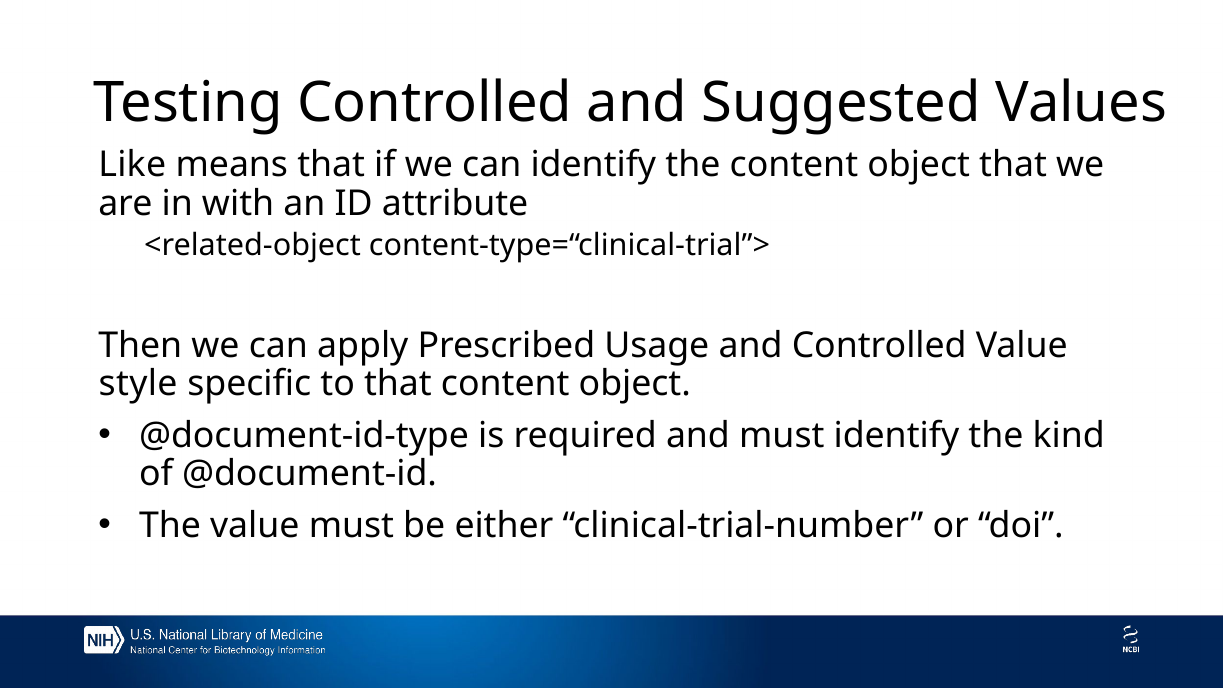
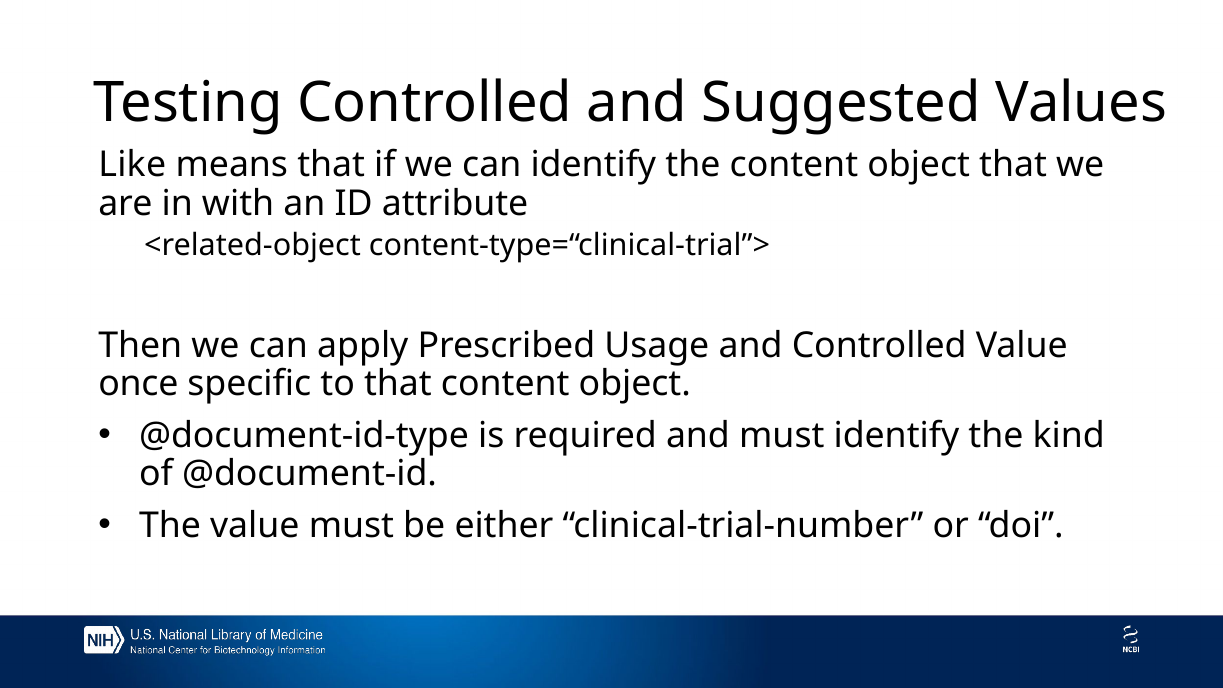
style: style -> once (138, 384)
